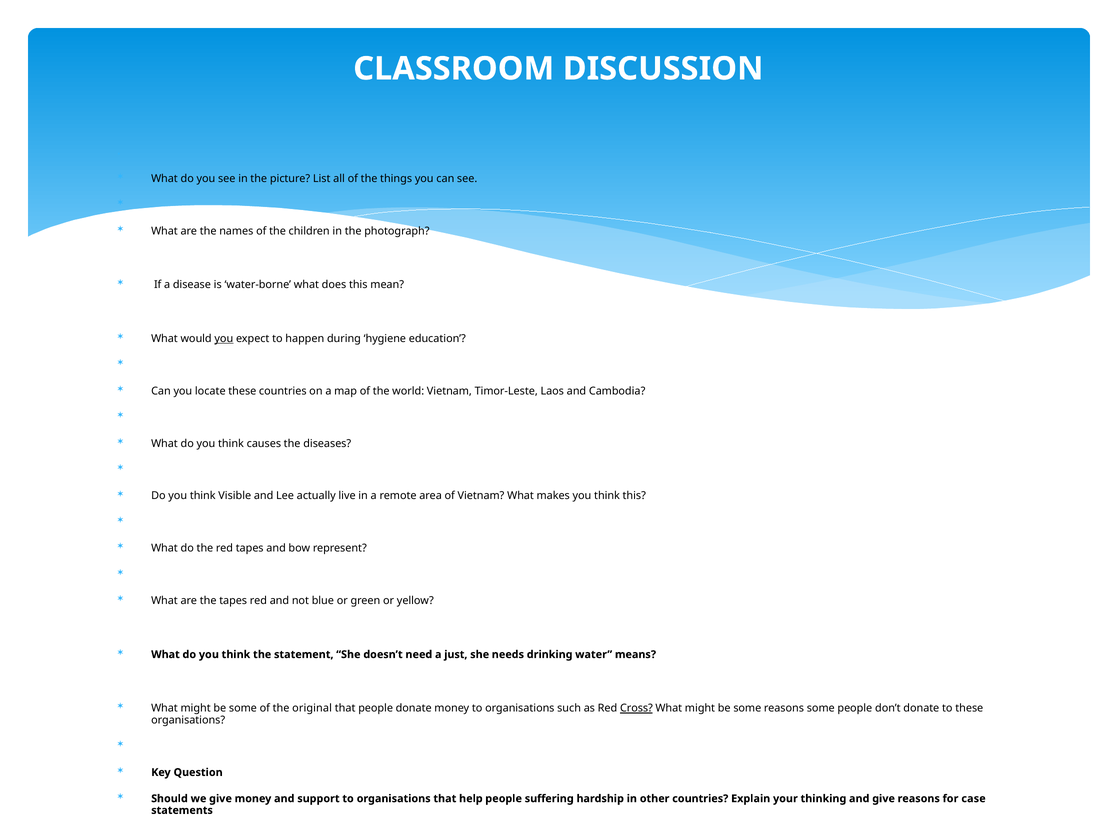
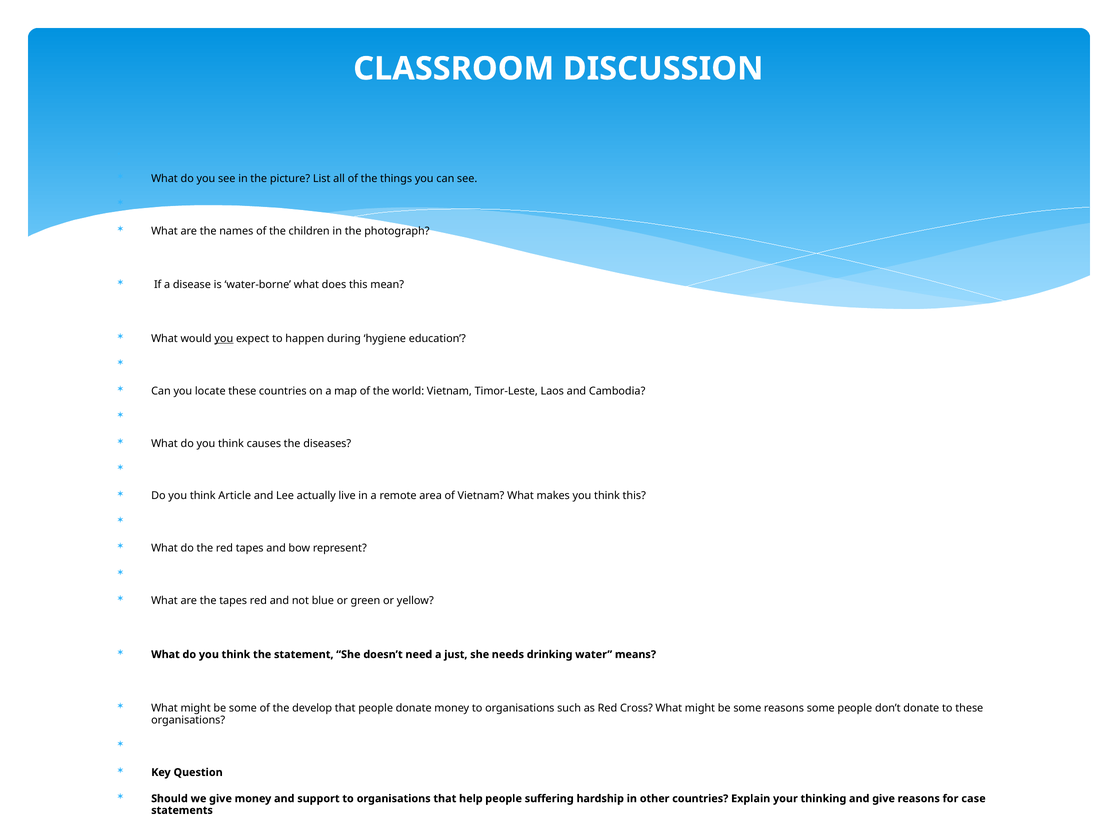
Visible: Visible -> Article (235, 496)
original: original -> develop (312, 708)
Cross underline: present -> none (636, 708)
